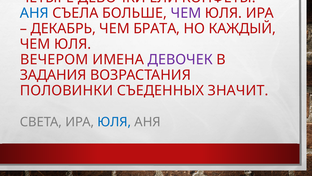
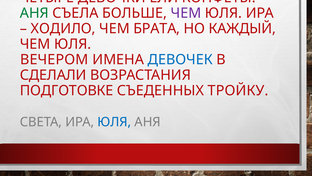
АНЯ colour: blue -> green (34, 13)
ДЕКАБРЬ: ДЕКАБРЬ -> ХОДИЛО (63, 29)
ДЕВОЧЕК colour: purple -> blue (180, 59)
ЗАДАНИЯ: ЗАДАНИЯ -> СДЕЛАЛИ (53, 75)
ПОЛОВИНКИ: ПОЛОВИНКИ -> ПОДГОТОВКЕ (67, 90)
ЗНАЧИТ: ЗНАЧИТ -> ТРОЙКУ (238, 90)
